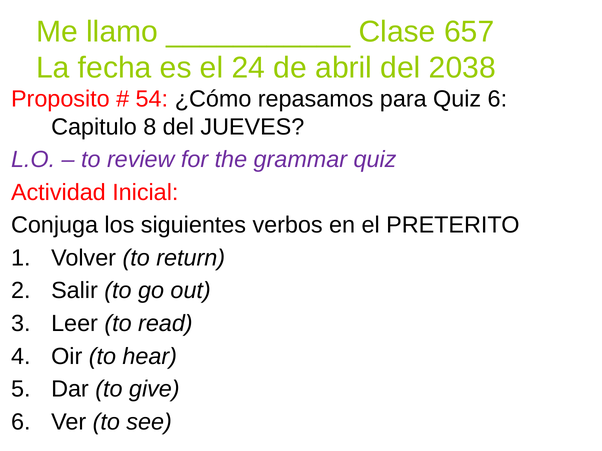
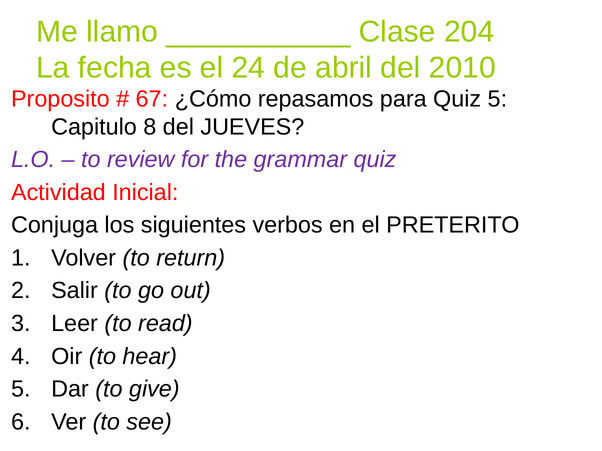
657: 657 -> 204 (469, 32)
2038: 2038 -> 2010 (462, 68)
54: 54 -> 67 (152, 99)
Quiz 6: 6 -> 5 (497, 99)
